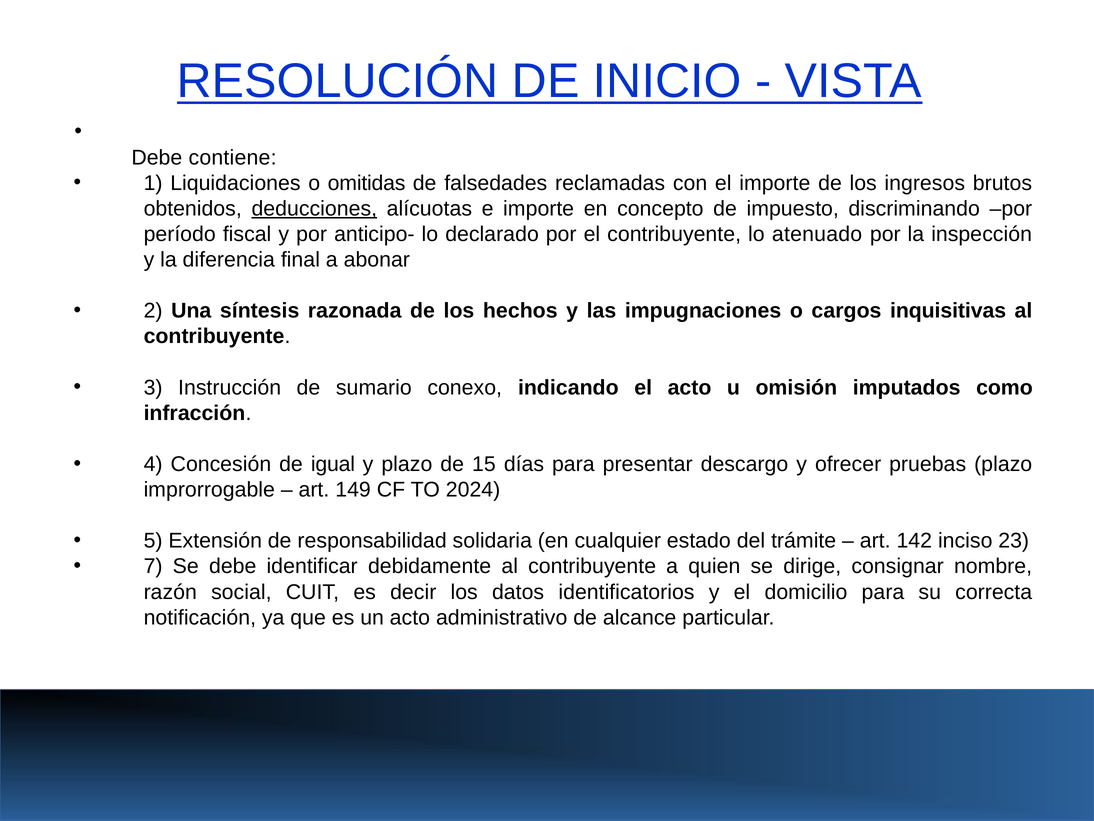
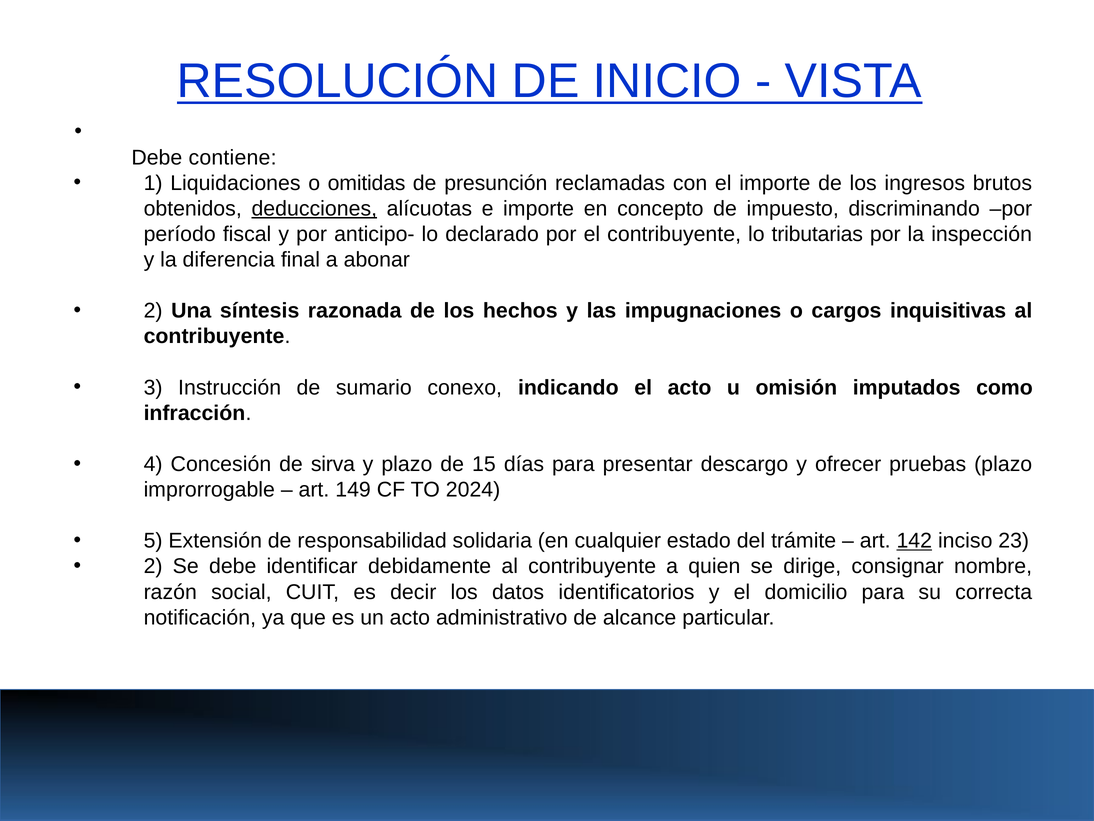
falsedades: falsedades -> presunción (496, 183)
atenuado: atenuado -> tributarias (817, 234)
igual: igual -> sirva (333, 464)
142 underline: none -> present (914, 541)
7: 7 -> 2 (153, 566)
